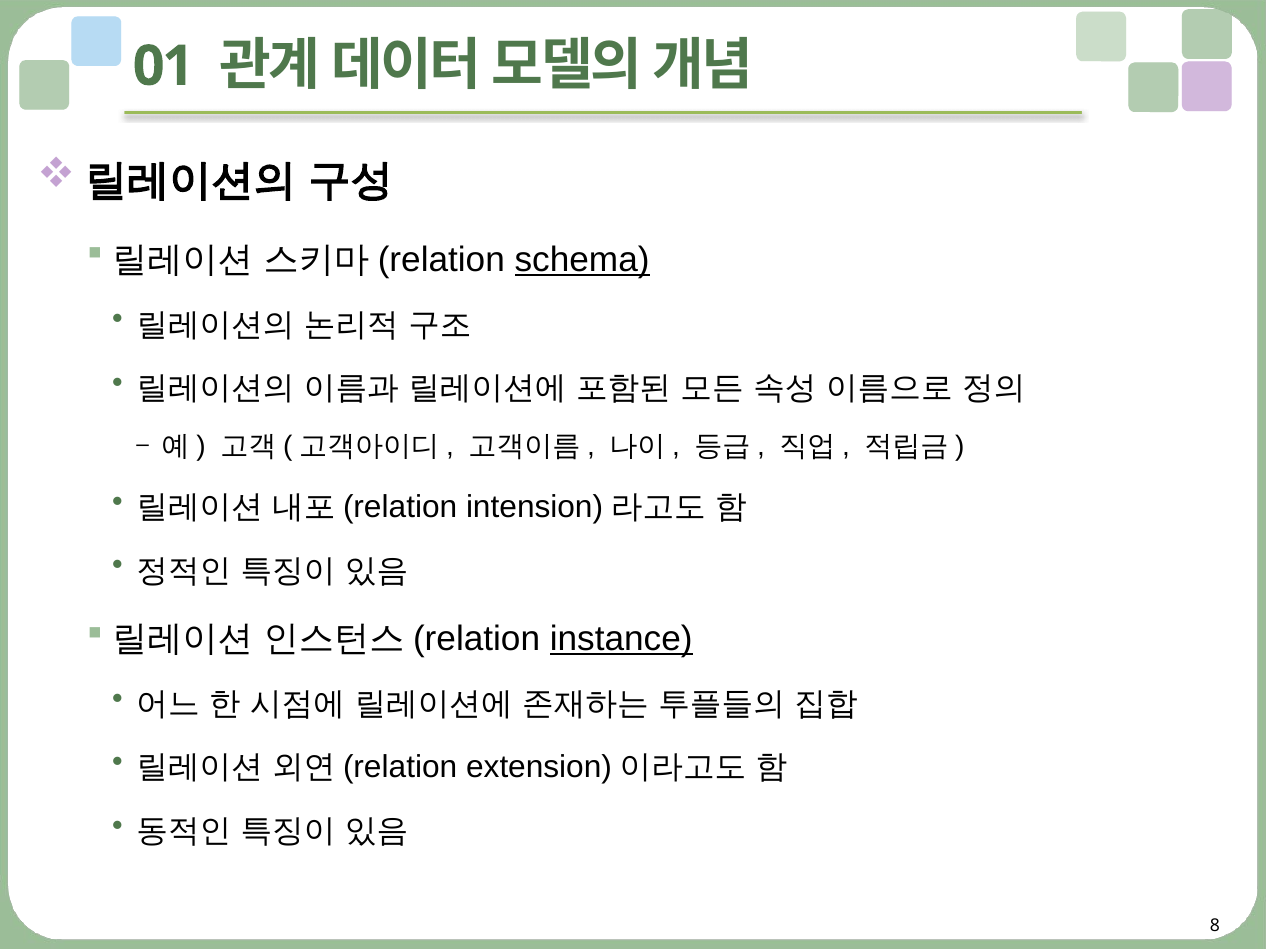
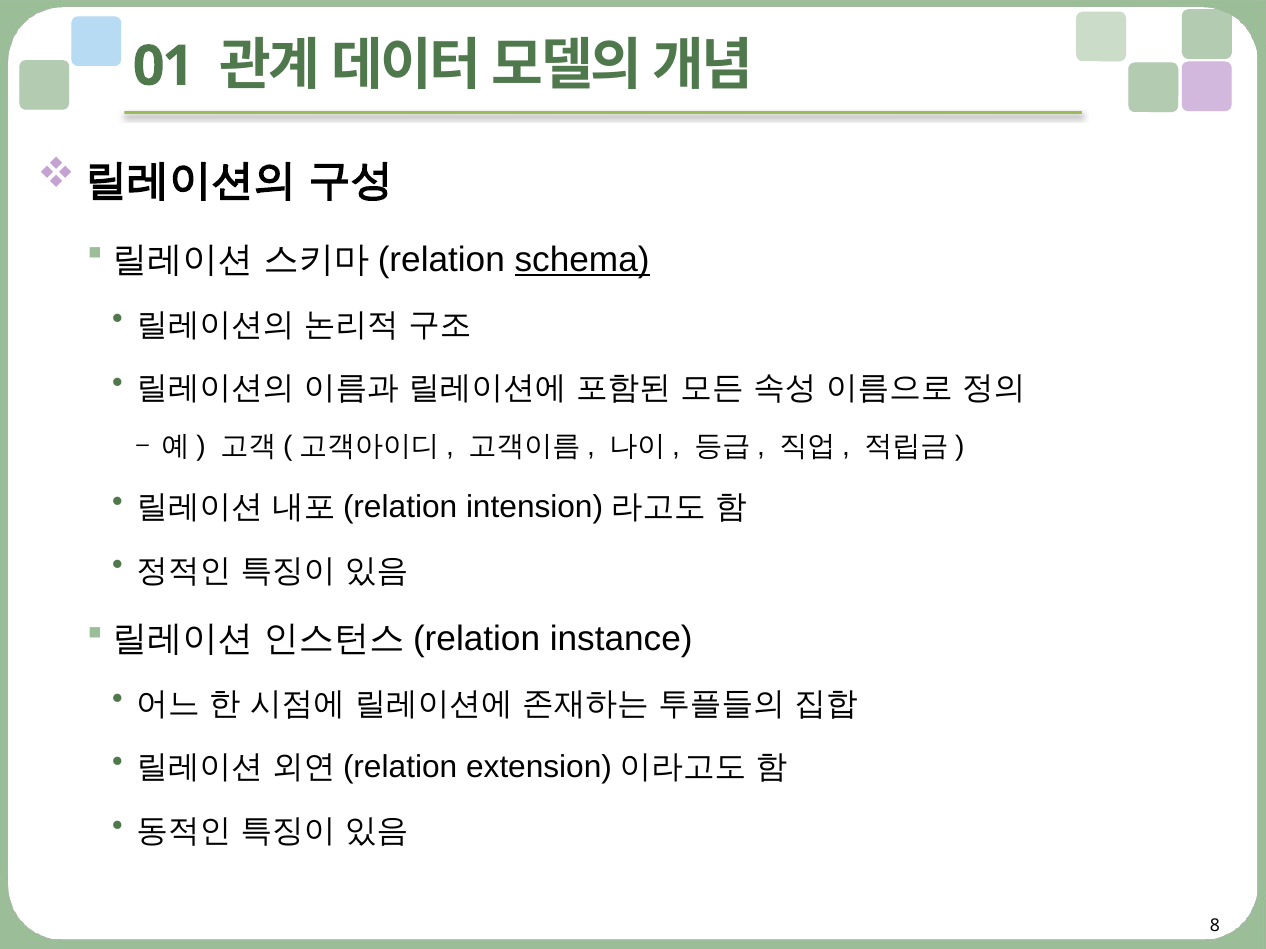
instance underline: present -> none (621, 639)
